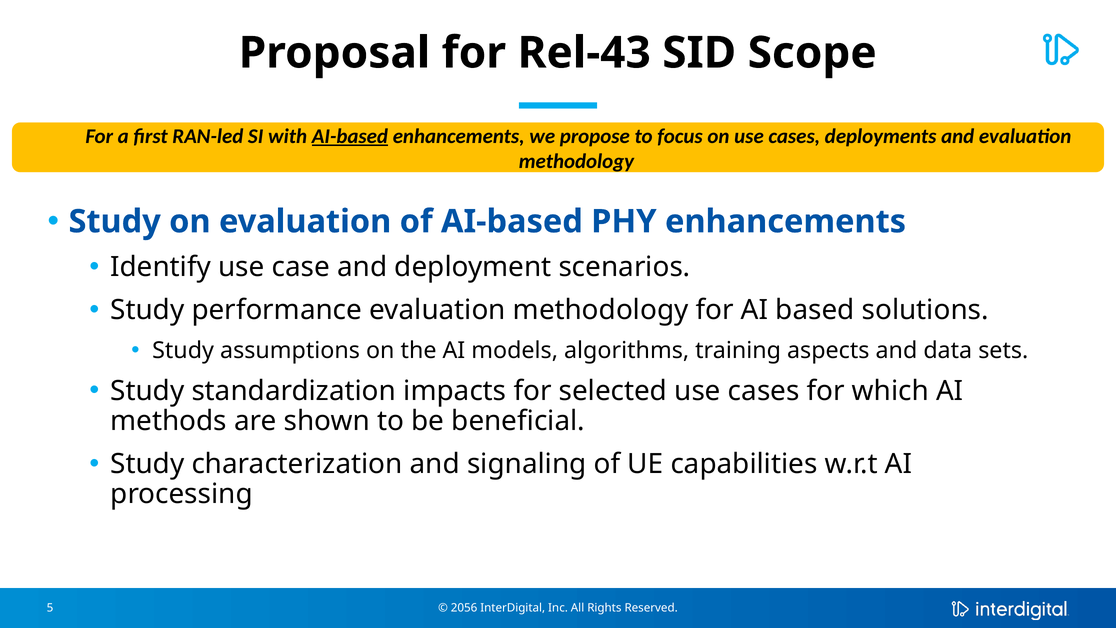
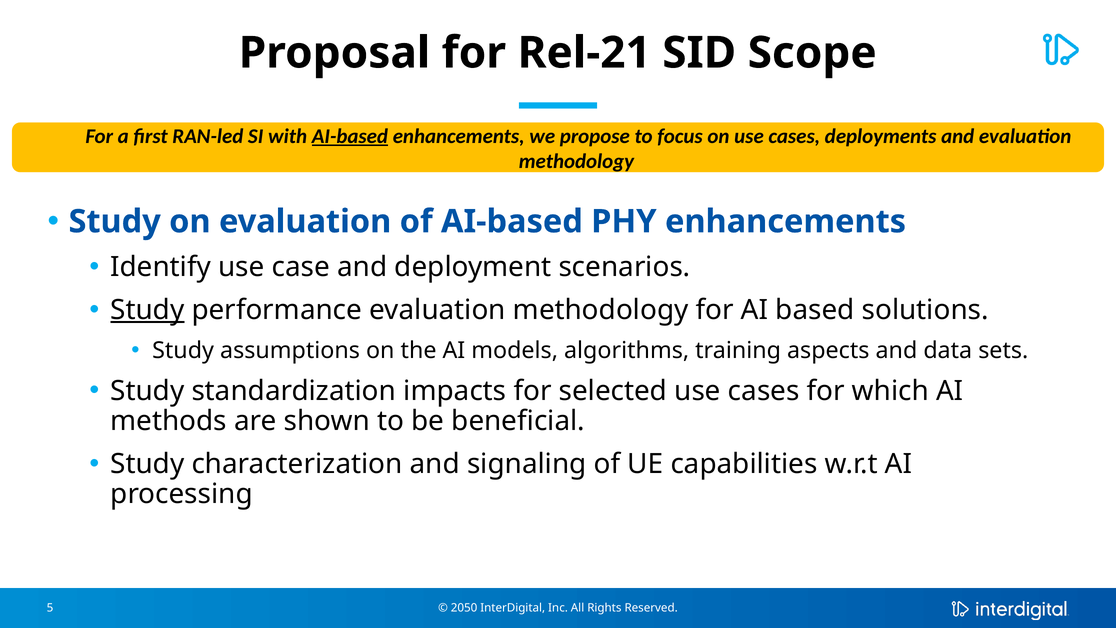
Rel-43: Rel-43 -> Rel-21 (584, 53)
Study underline: none -> present (147, 310)
2056: 2056 -> 2050 (464, 608)
